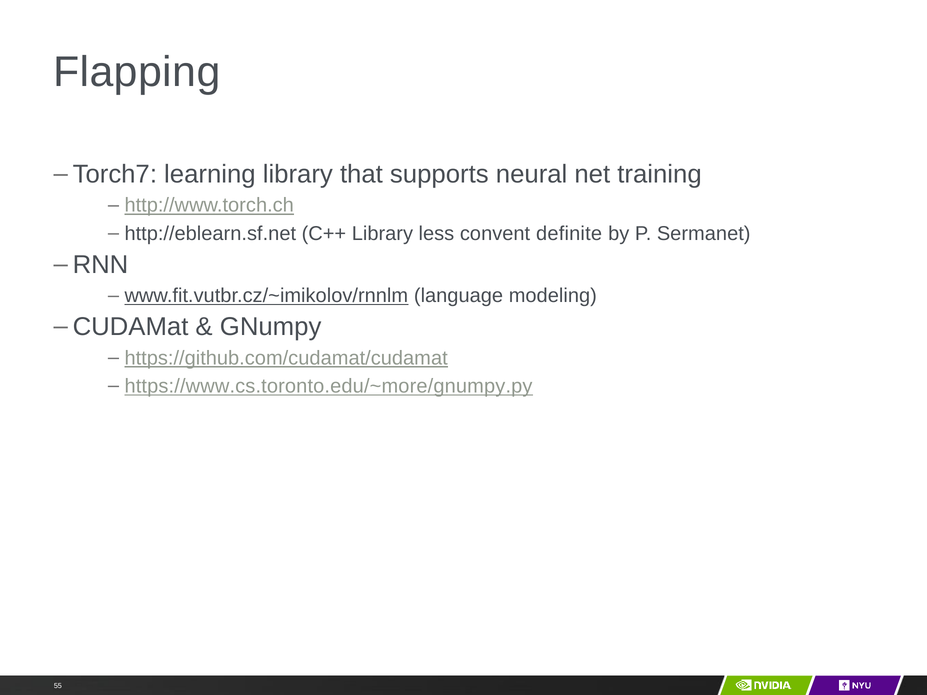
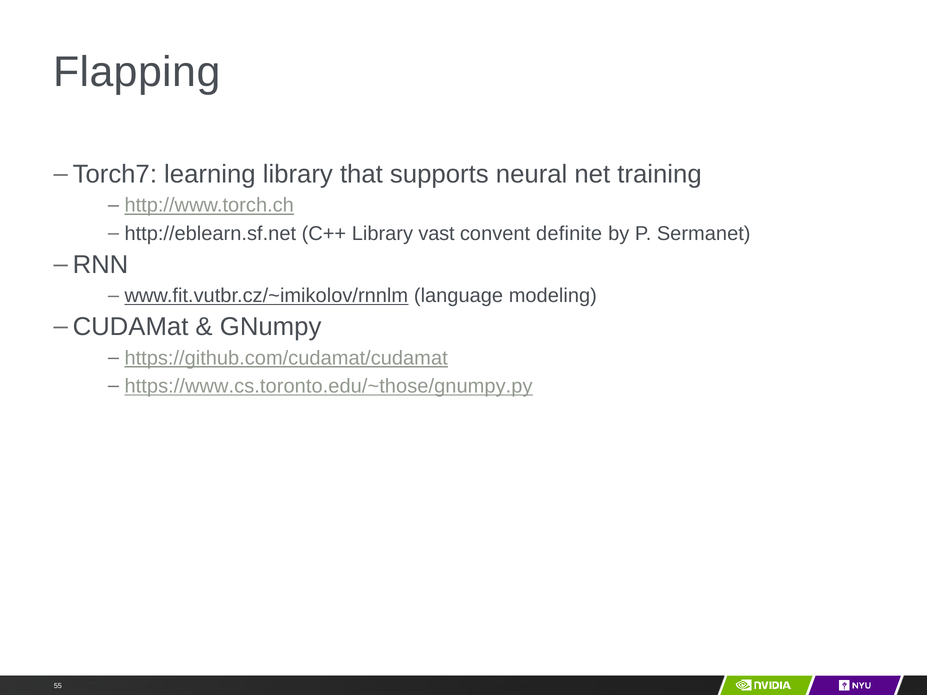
less: less -> vast (437, 233)
https://www.cs.toronto.edu/~more/gnumpy.py: https://www.cs.toronto.edu/~more/gnumpy.py -> https://www.cs.toronto.edu/~those/gnumpy.py (329, 386)
